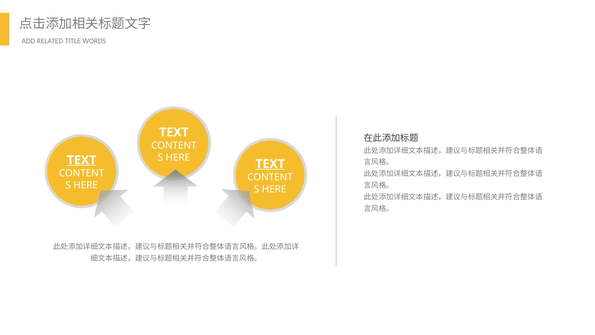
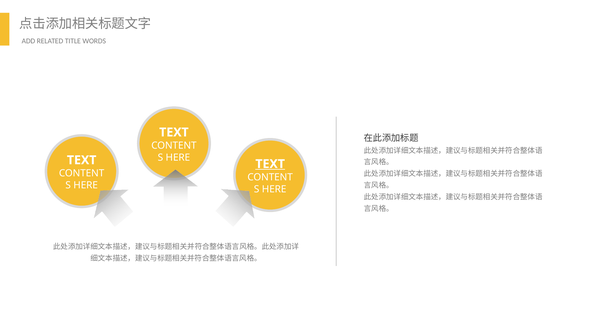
TEXT underline: present -> none (82, 160)
